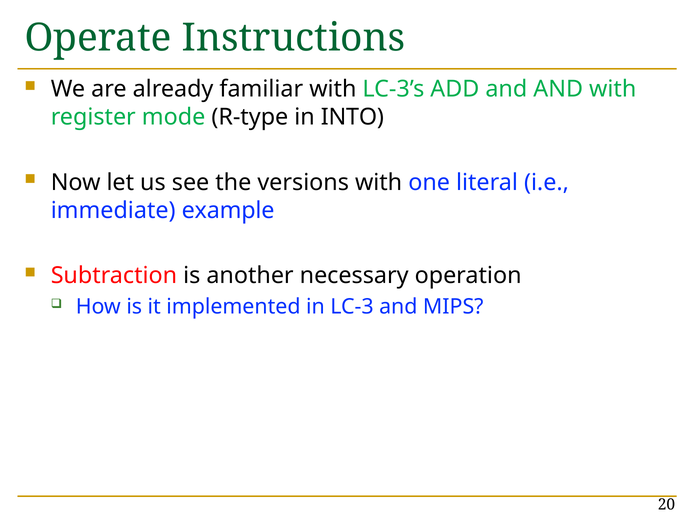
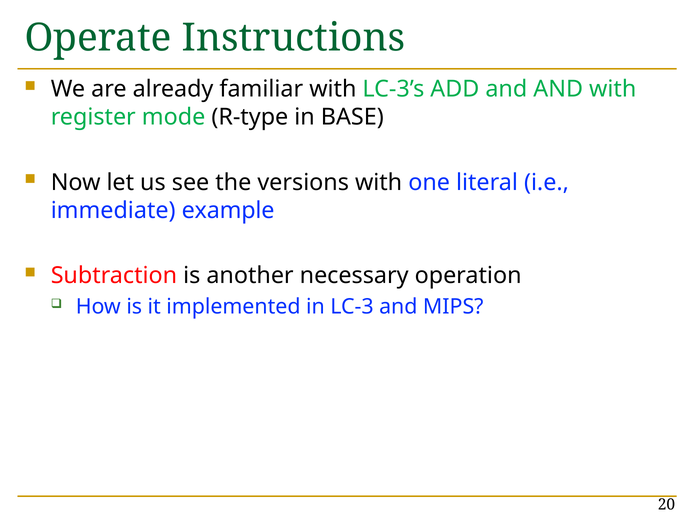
INTO: INTO -> BASE (352, 117)
